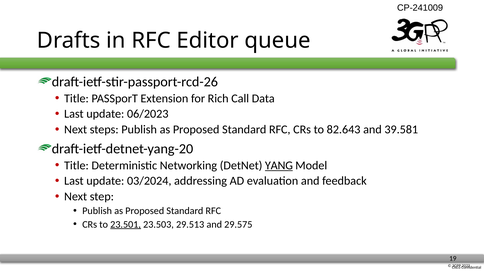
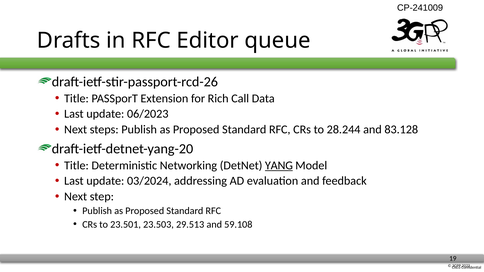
82.643: 82.643 -> 28.244 (344, 130)
39.581: 39.581 -> 83.128 (401, 130)
23.501 underline: present -> none (126, 225)
29.575: 29.575 -> 59.108 (238, 225)
